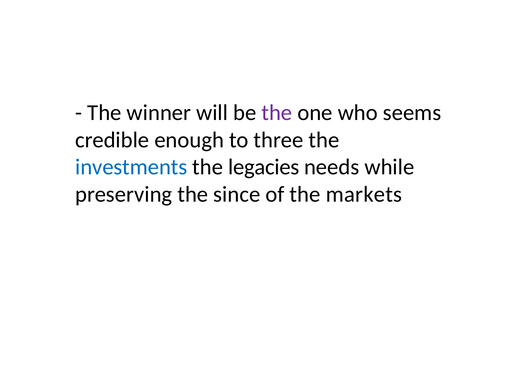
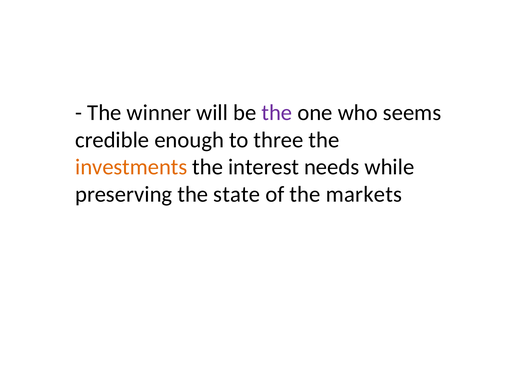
investments colour: blue -> orange (131, 167)
legacies: legacies -> interest (264, 167)
since: since -> state (237, 194)
